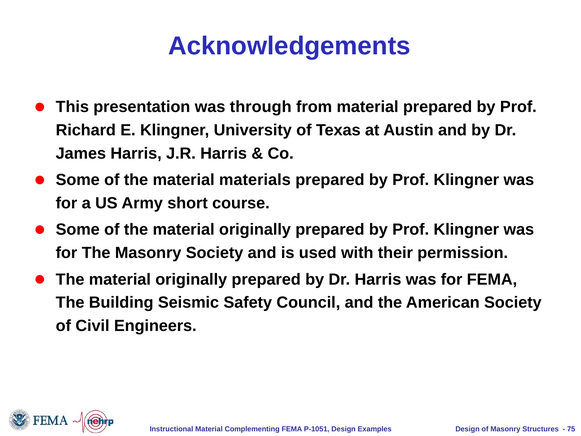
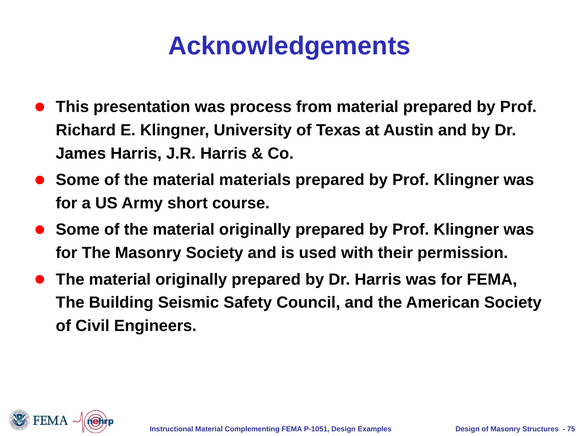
through: through -> process (261, 107)
